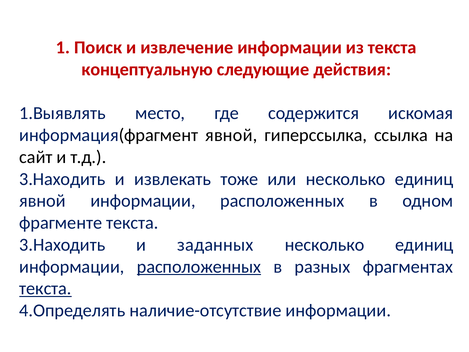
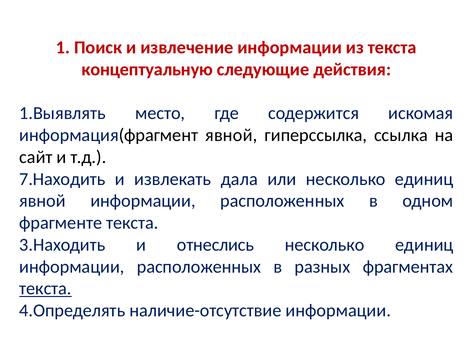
3.Находить: 3.Находить -> 7.Находить (62, 179)
тоже: тоже -> дала (239, 179)
заданных: заданных -> отнеслись (215, 245)
расположенных underline: present -> none (199, 266)
